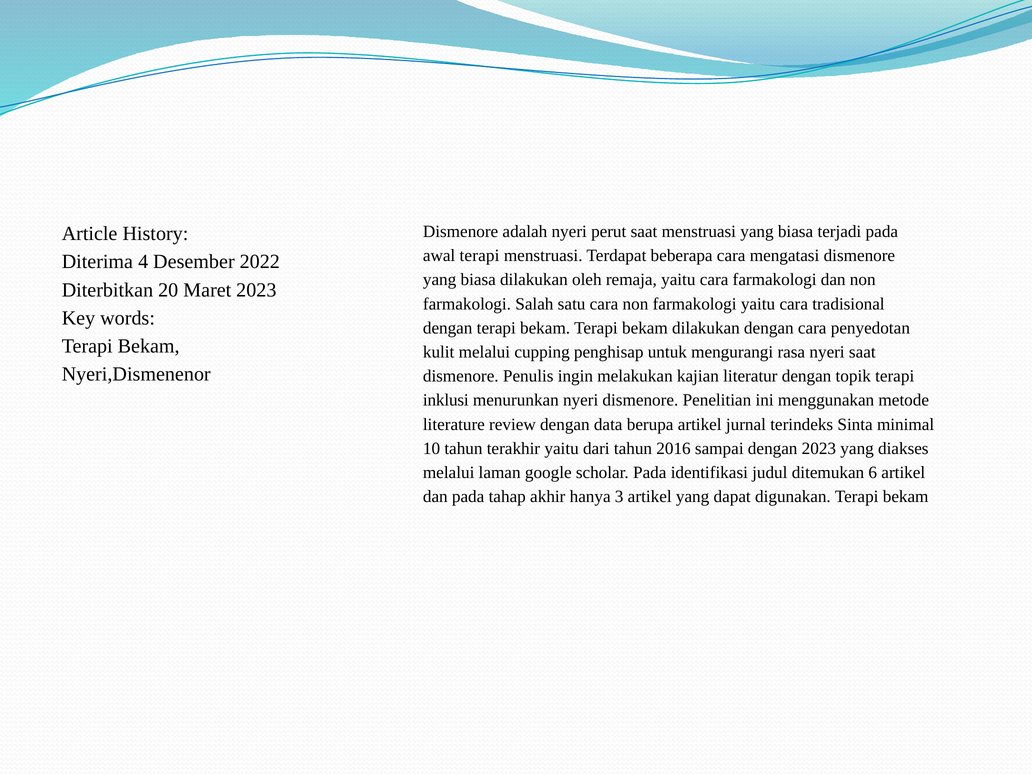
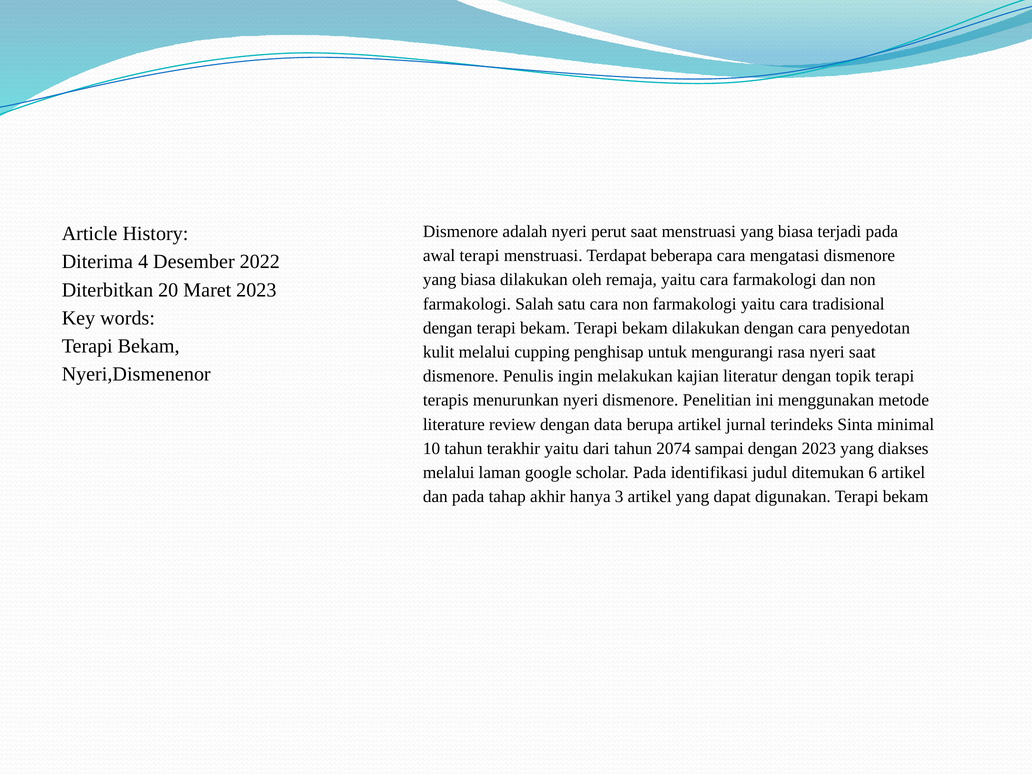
inklusi: inklusi -> terapis (446, 400)
2016: 2016 -> 2074 (674, 448)
